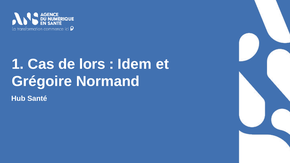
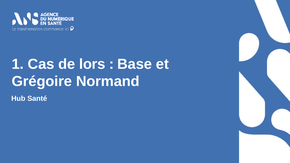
Idem: Idem -> Base (135, 64)
